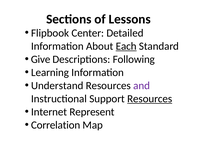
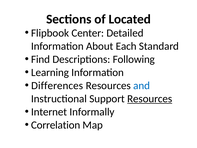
Lessons: Lessons -> Located (130, 19)
Each underline: present -> none (126, 46)
Give: Give -> Find (41, 59)
Understand: Understand -> Differences (57, 85)
and colour: purple -> blue (142, 85)
Represent: Represent -> Informally (92, 112)
